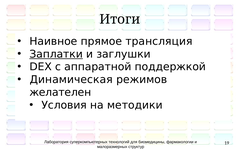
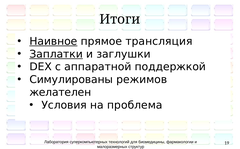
Наивное underline: none -> present (53, 41)
Динамическая: Динамическая -> Симулированы (71, 80)
методики: методики -> проблема (135, 105)
